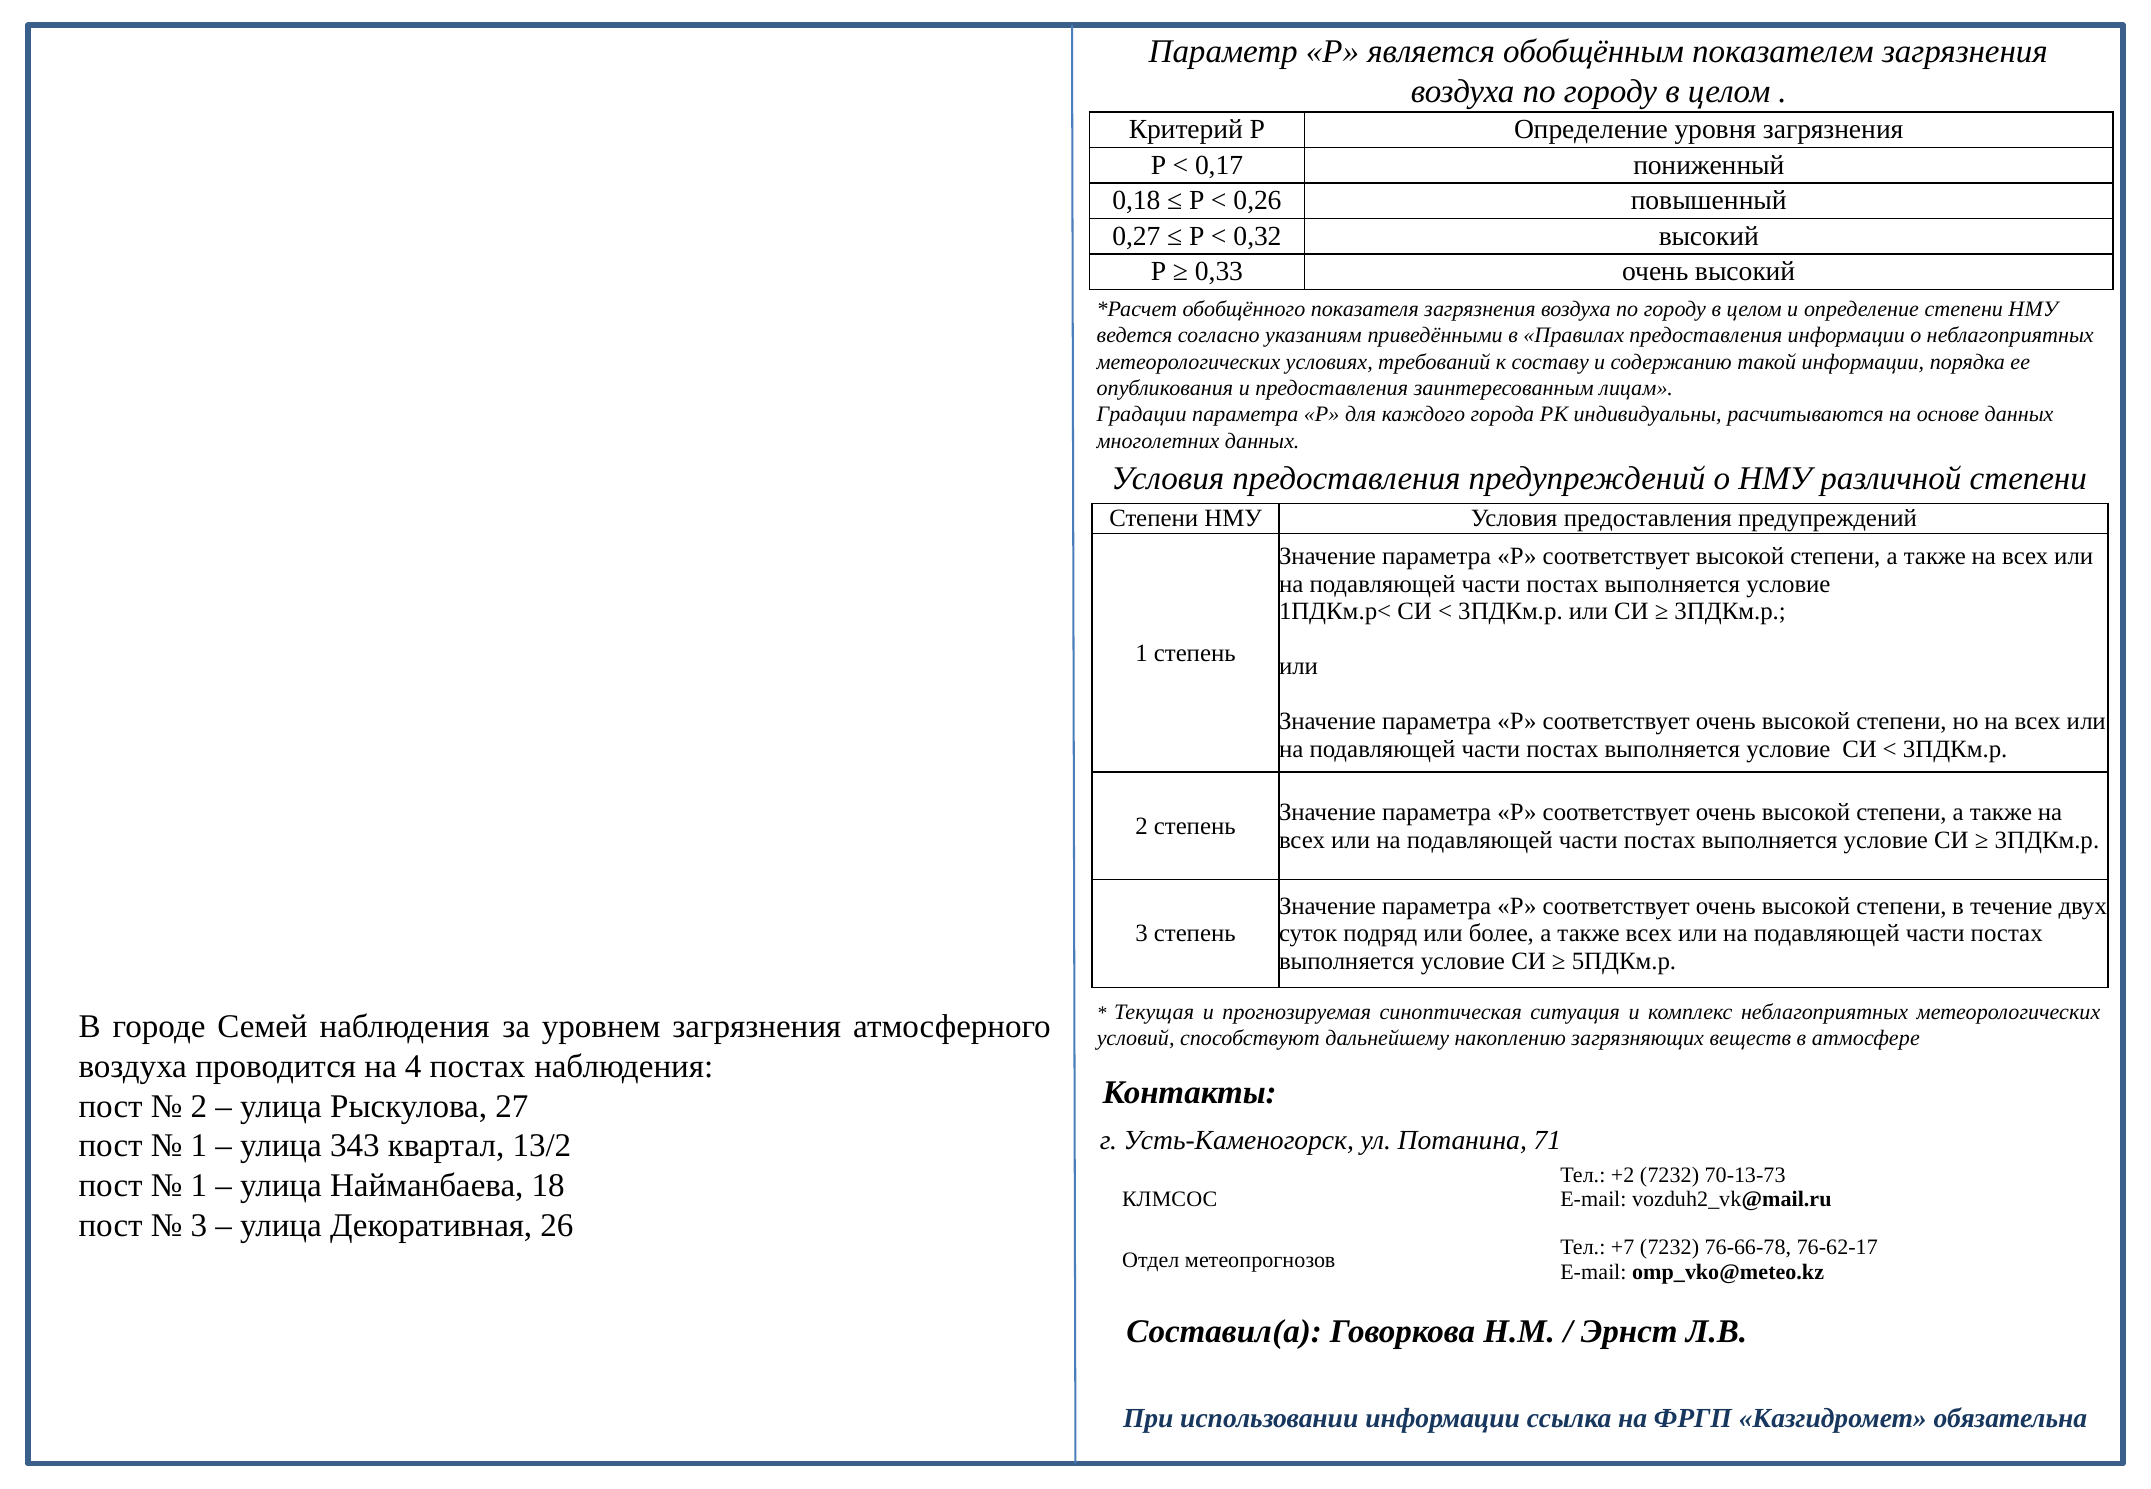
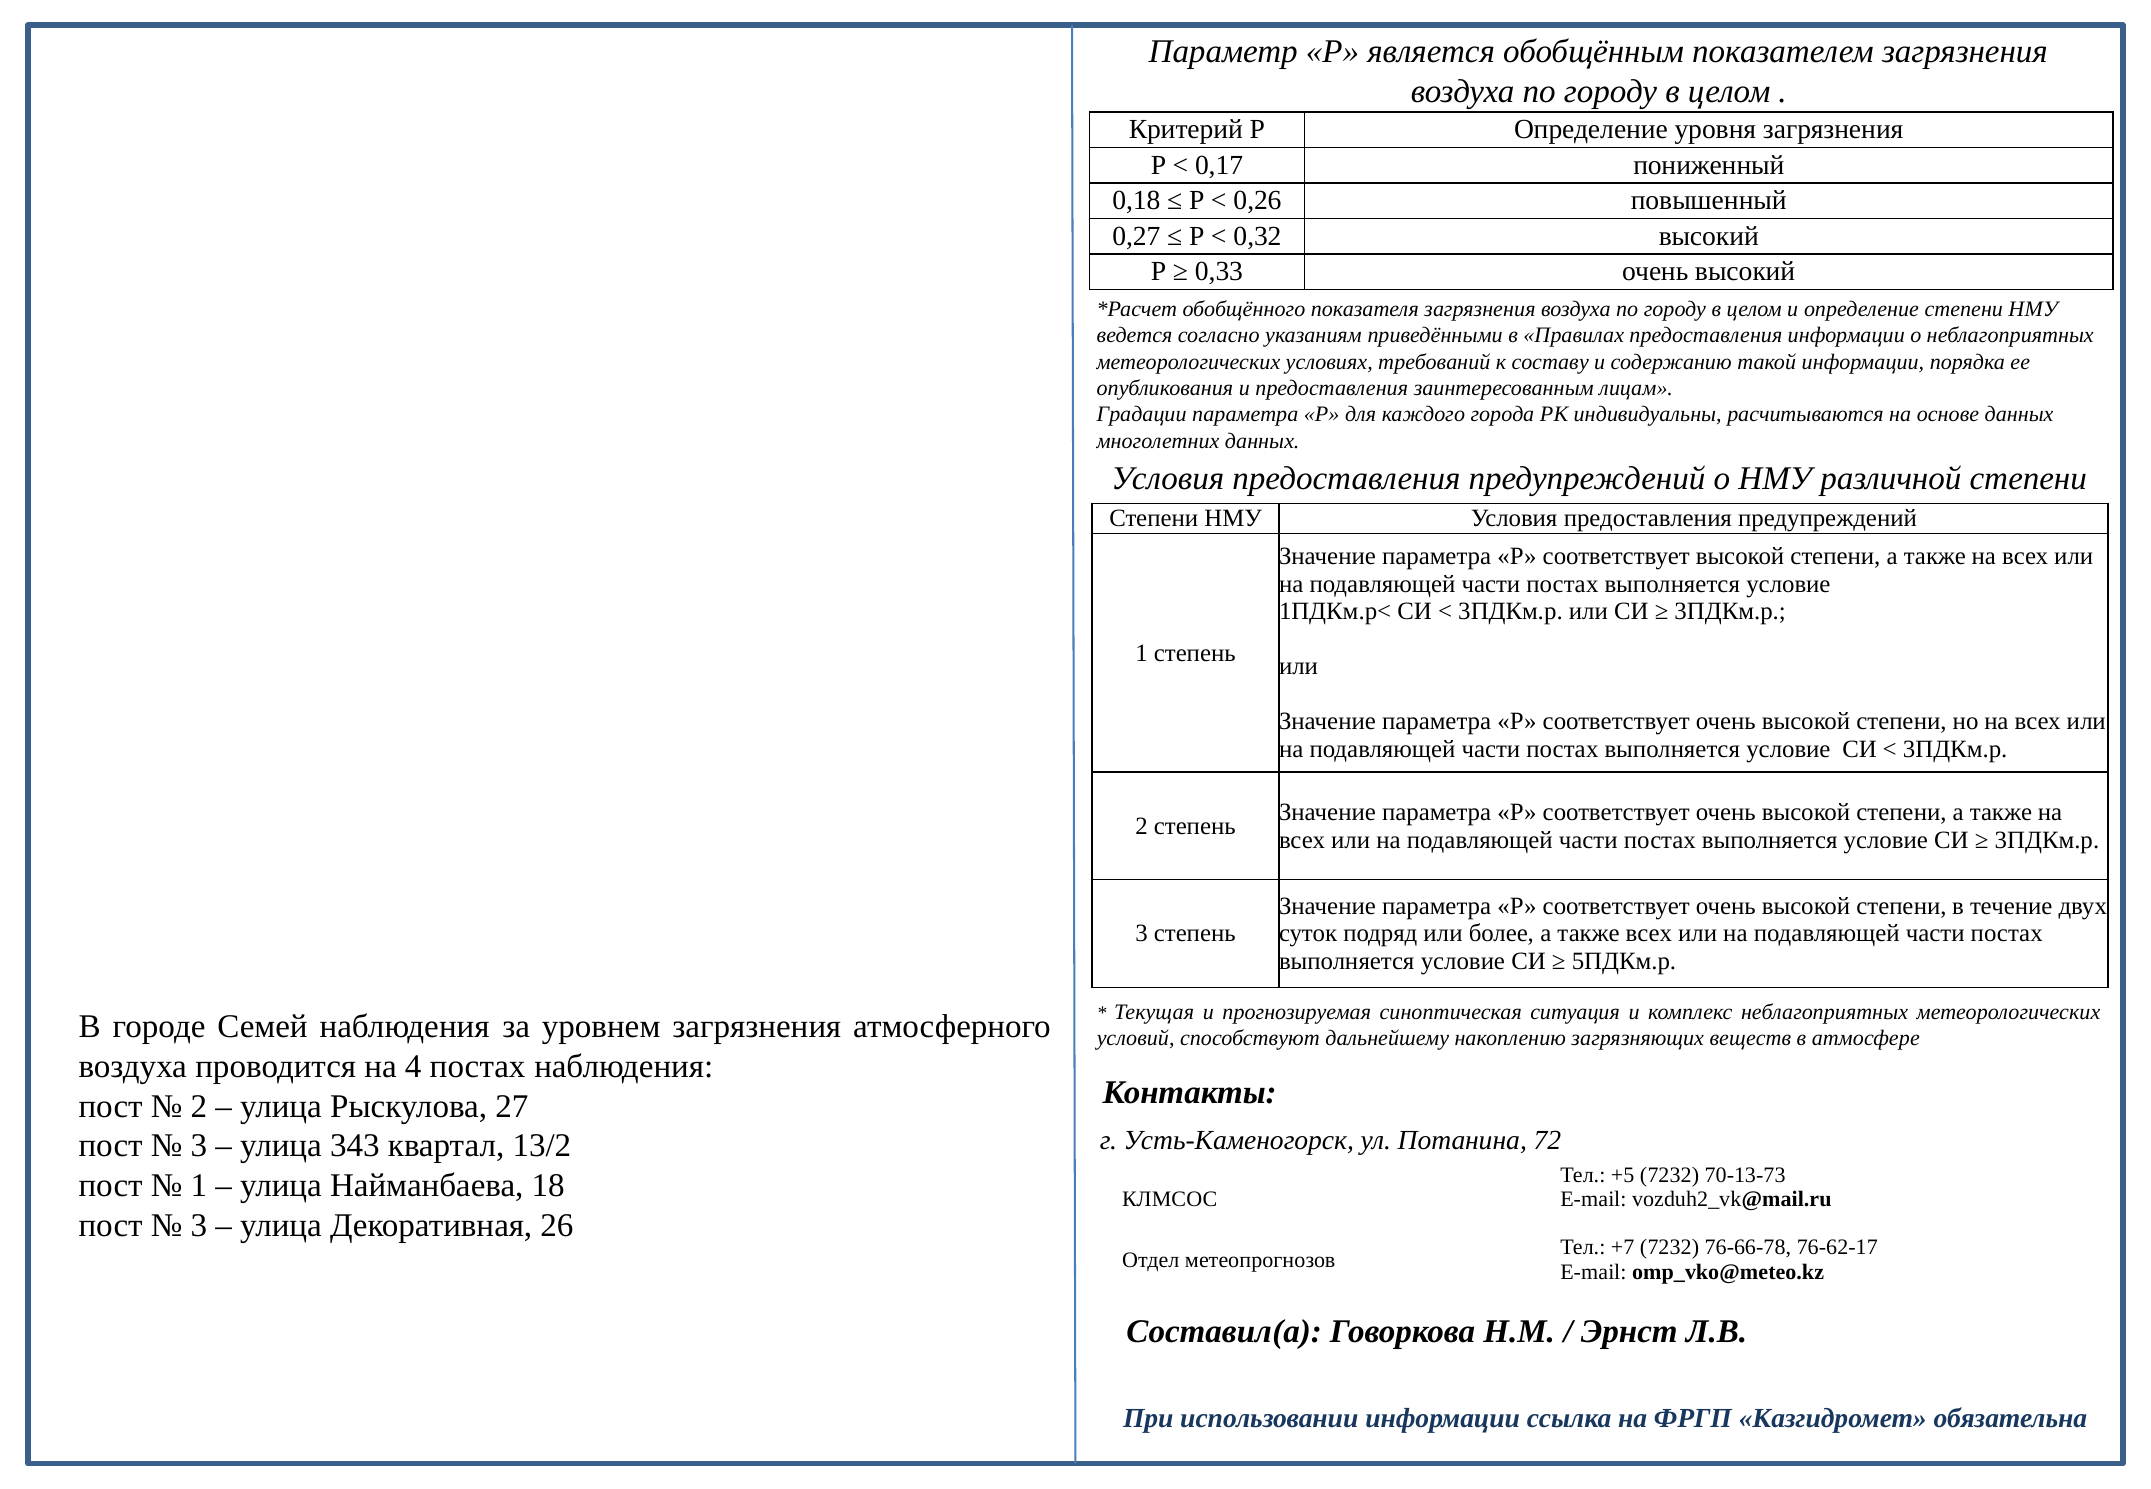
71: 71 -> 72 (1547, 1141)
1: 1 -> 3 (199, 1146)
+2: +2 -> +5 (1623, 1175)
